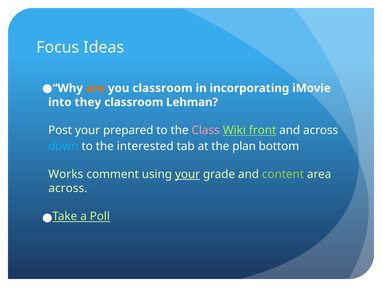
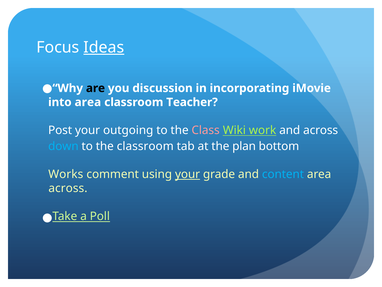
Ideas underline: none -> present (104, 47)
are colour: orange -> black (95, 88)
you classroom: classroom -> discussion (163, 88)
into they: they -> area (88, 102)
Lehman: Lehman -> Teacher (192, 102)
prepared: prepared -> outgoing (128, 130)
front: front -> work (263, 130)
the interested: interested -> classroom (145, 146)
content colour: light green -> light blue (283, 174)
